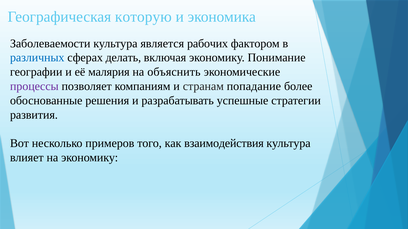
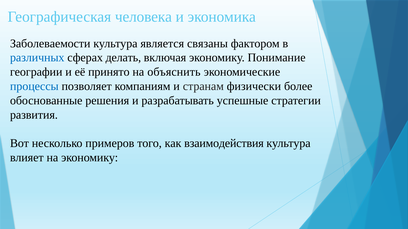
которую: которую -> человека (143, 17)
рабочих: рабочих -> связаны (207, 44)
малярия: малярия -> принято (109, 72)
процессы colour: purple -> blue (34, 86)
попадание: попадание -> физически (254, 86)
